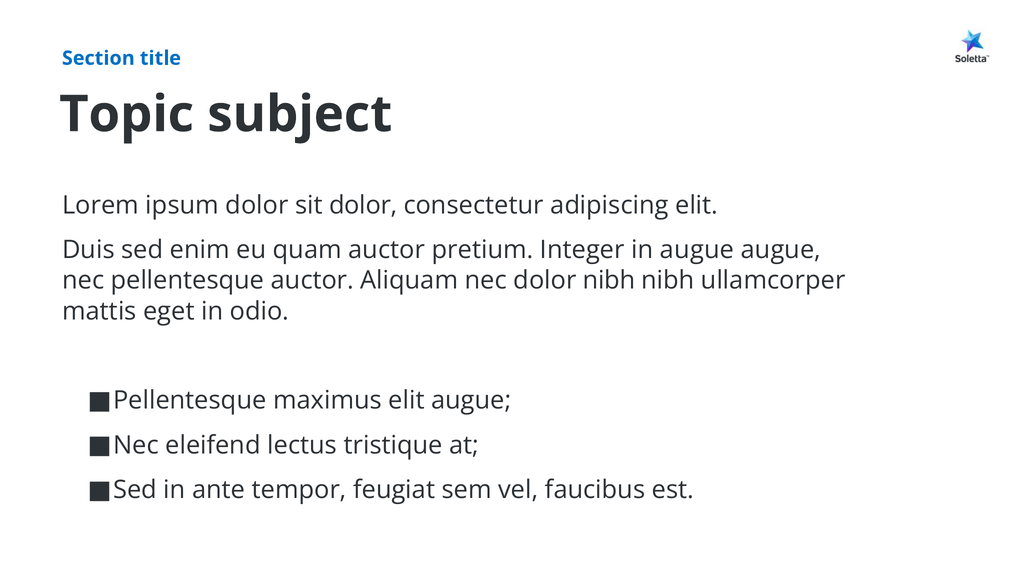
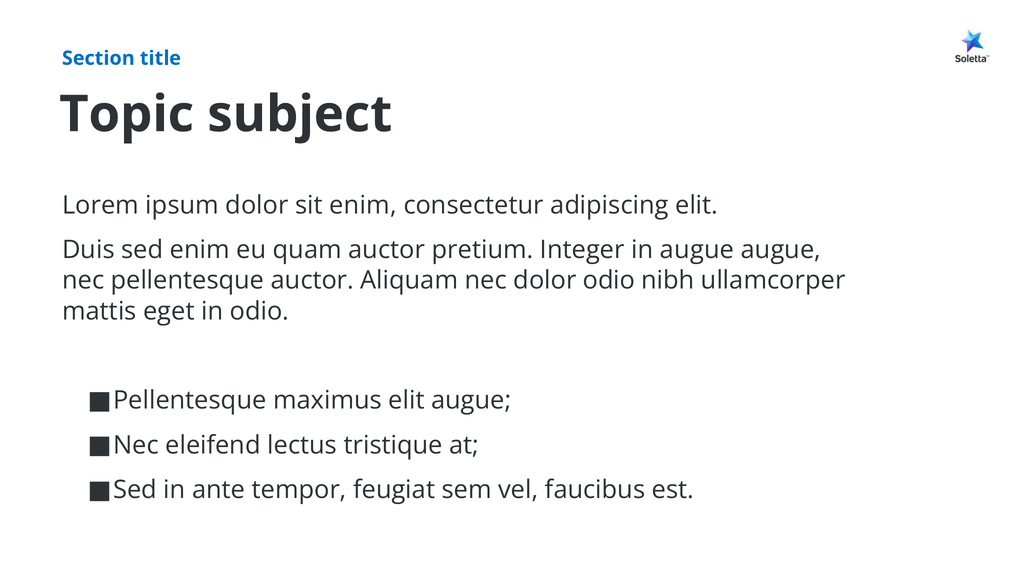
sit dolor: dolor -> enim (363, 205)
dolor nibh: nibh -> odio (609, 281)
